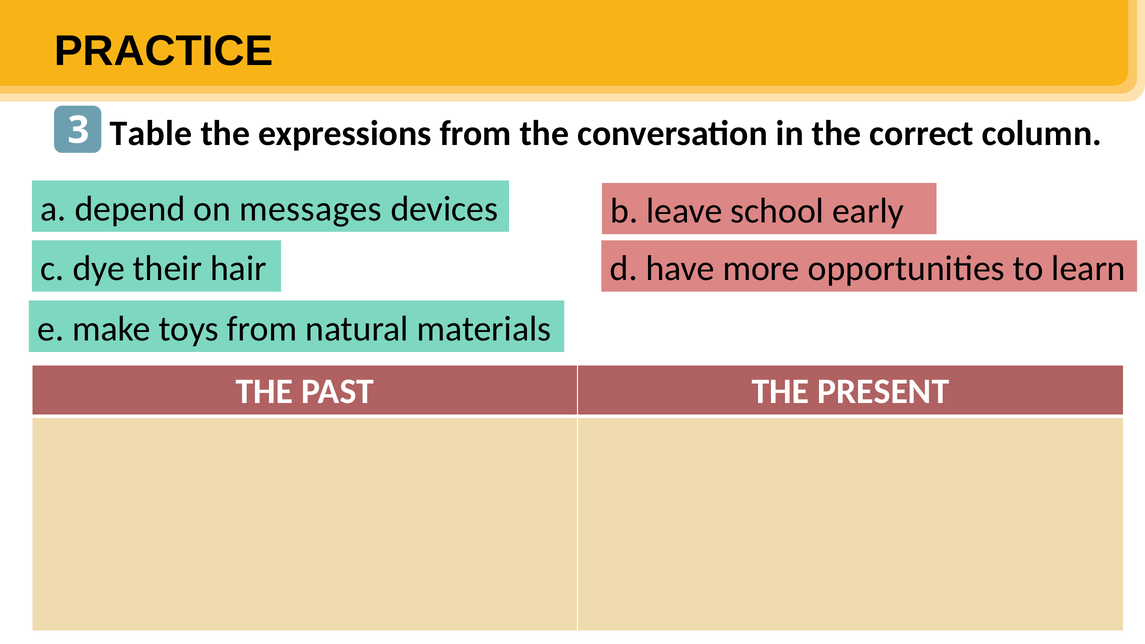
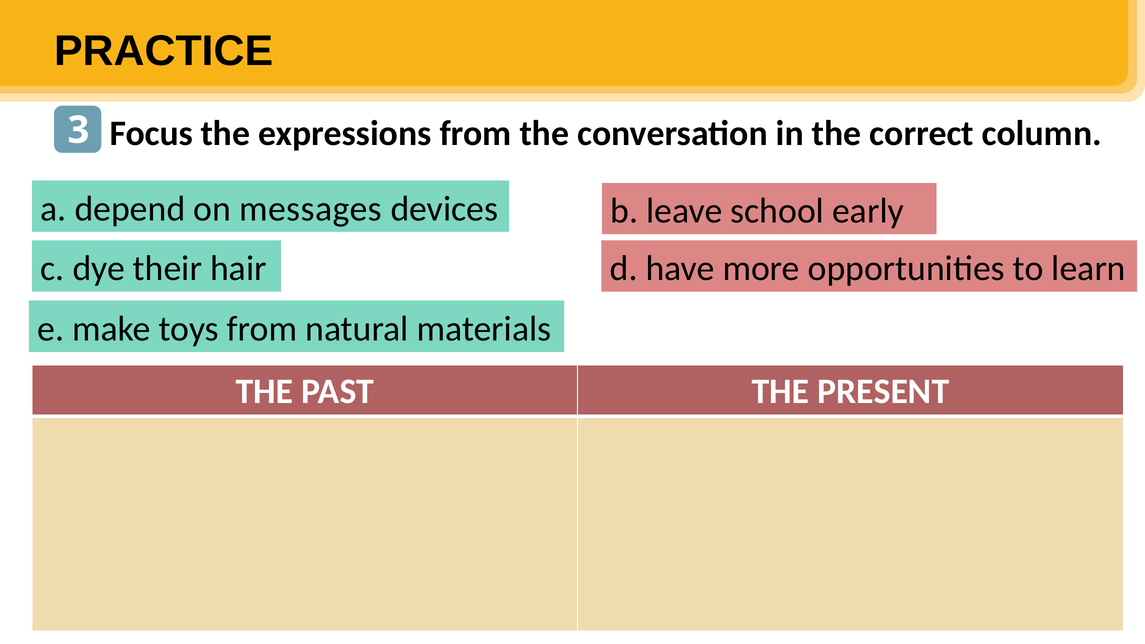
Table: Table -> Focus (151, 134)
